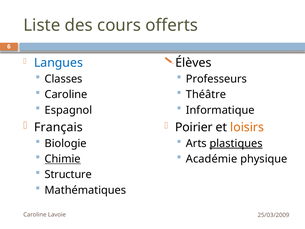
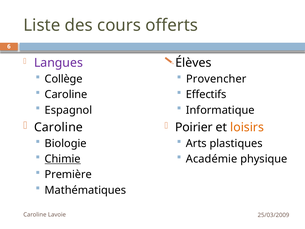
Langues colour: blue -> purple (58, 63)
Classes: Classes -> Collège (64, 79)
Professeurs: Professeurs -> Provencher (216, 79)
Théâtre: Théâtre -> Effectifs (206, 95)
Français: Français -> Caroline (58, 127)
plastiques underline: present -> none (236, 143)
Structure: Structure -> Première (68, 174)
